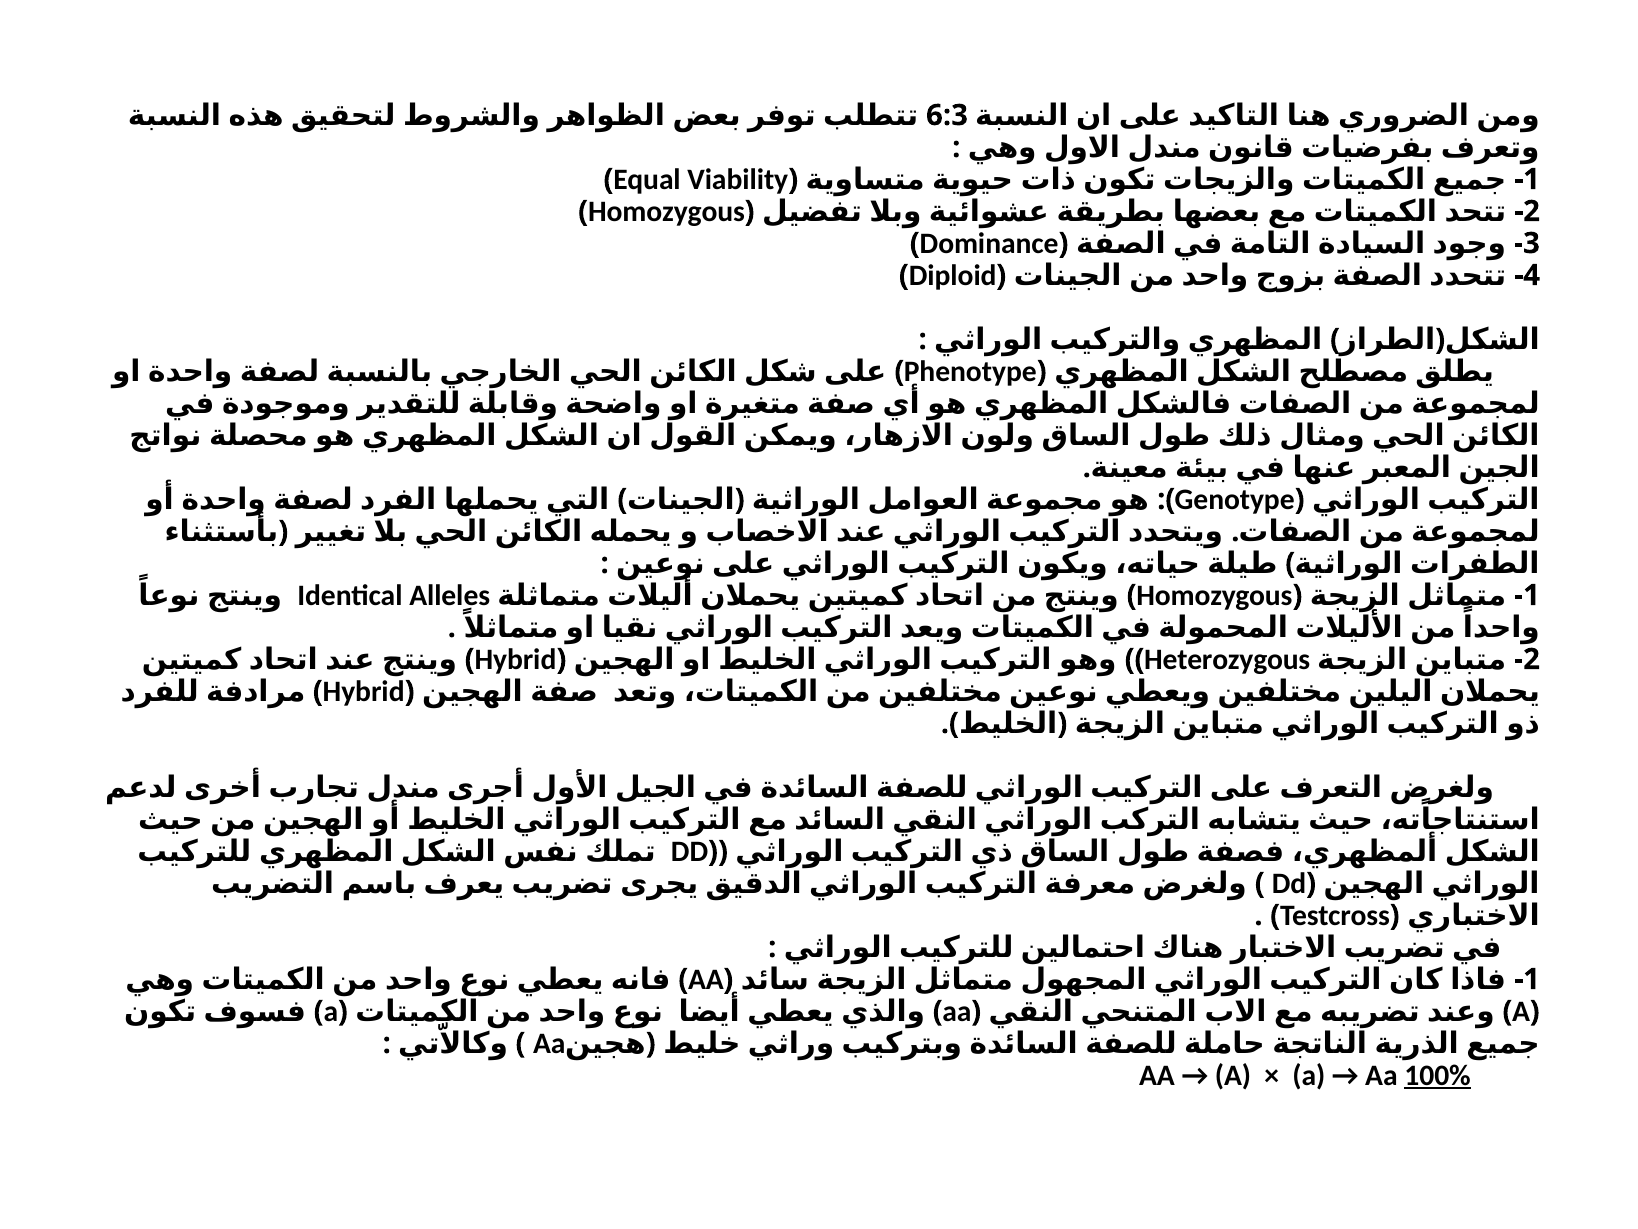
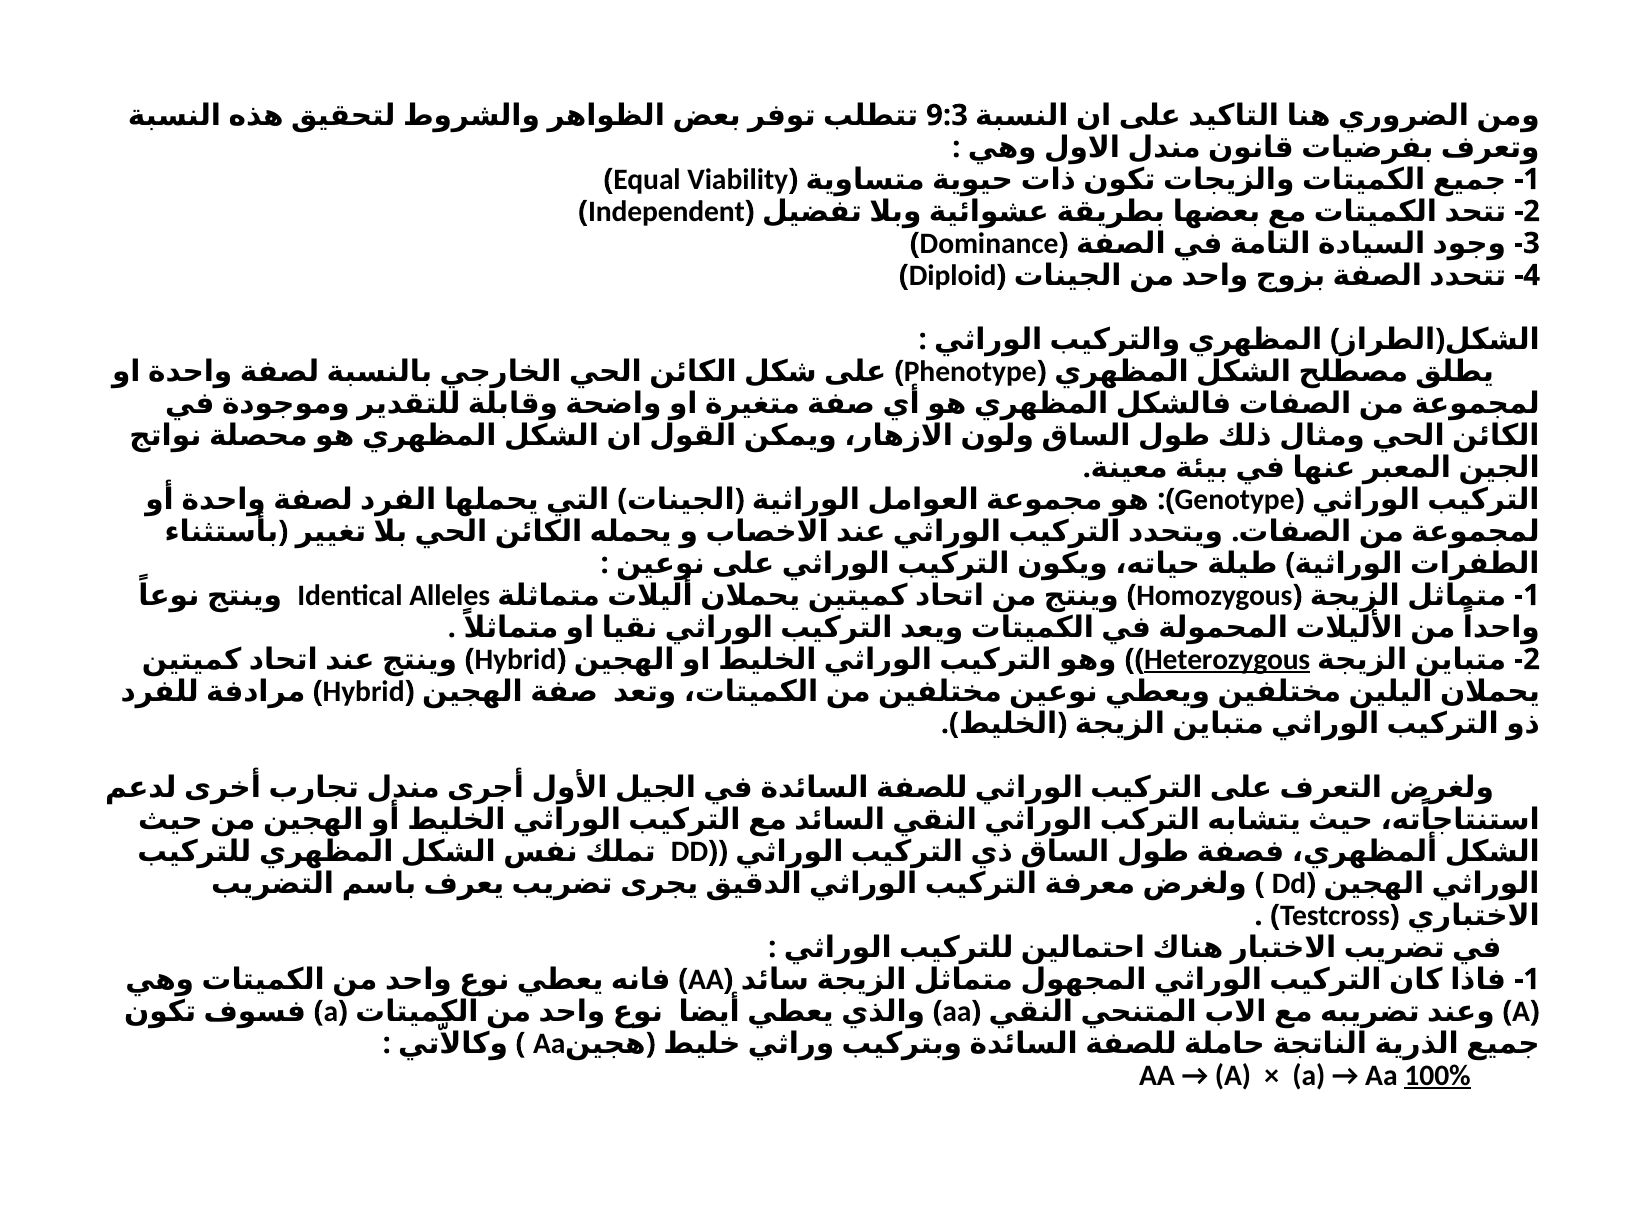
6:3: 6:3 -> 9:3 (947, 115)
Homozygous: Homozygous -> Independent (667, 211)
Heterozygous underline: none -> present (1227, 659)
